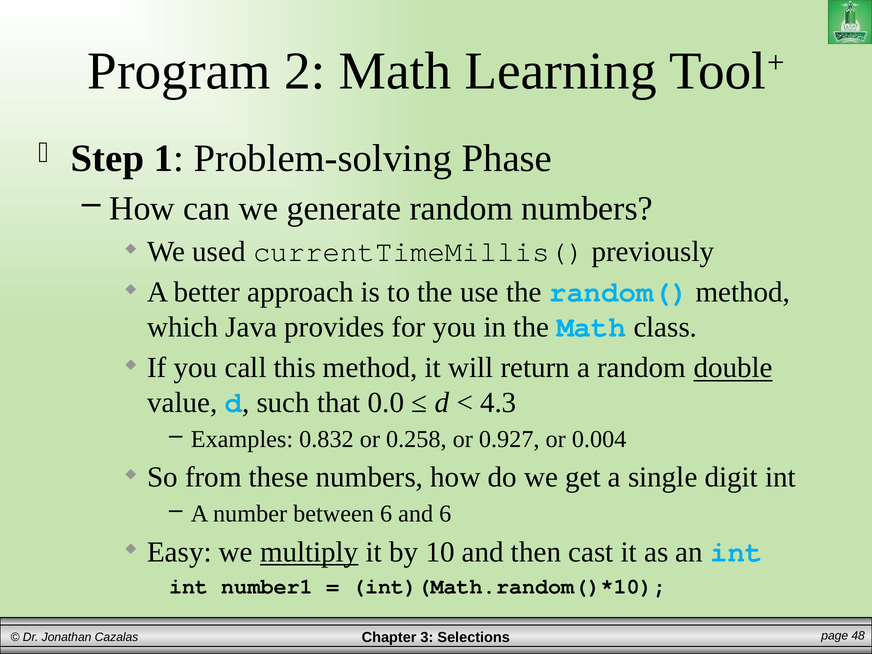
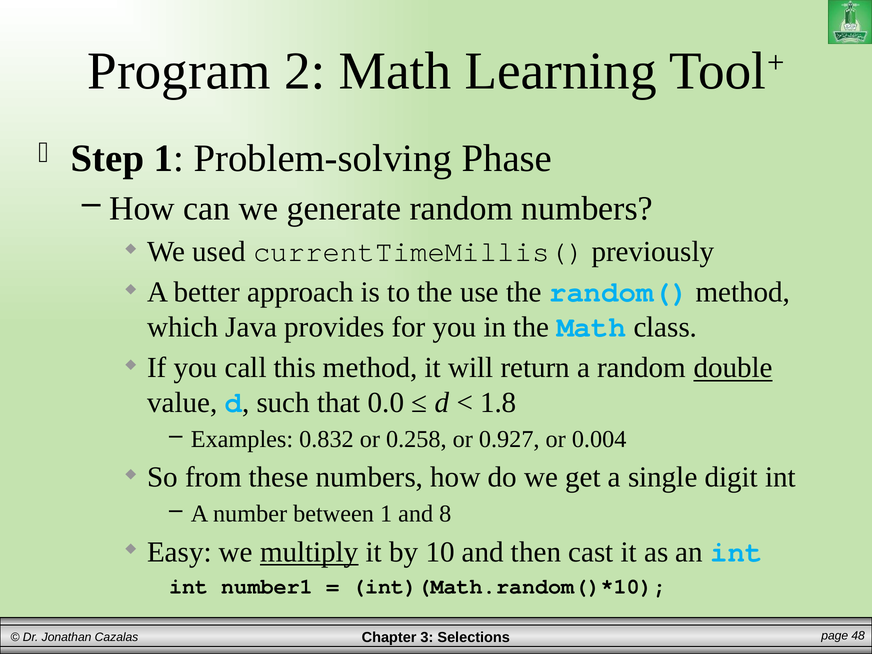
4.3: 4.3 -> 1.8 (498, 403)
between 6: 6 -> 1 (386, 514)
and 6: 6 -> 8 (445, 514)
